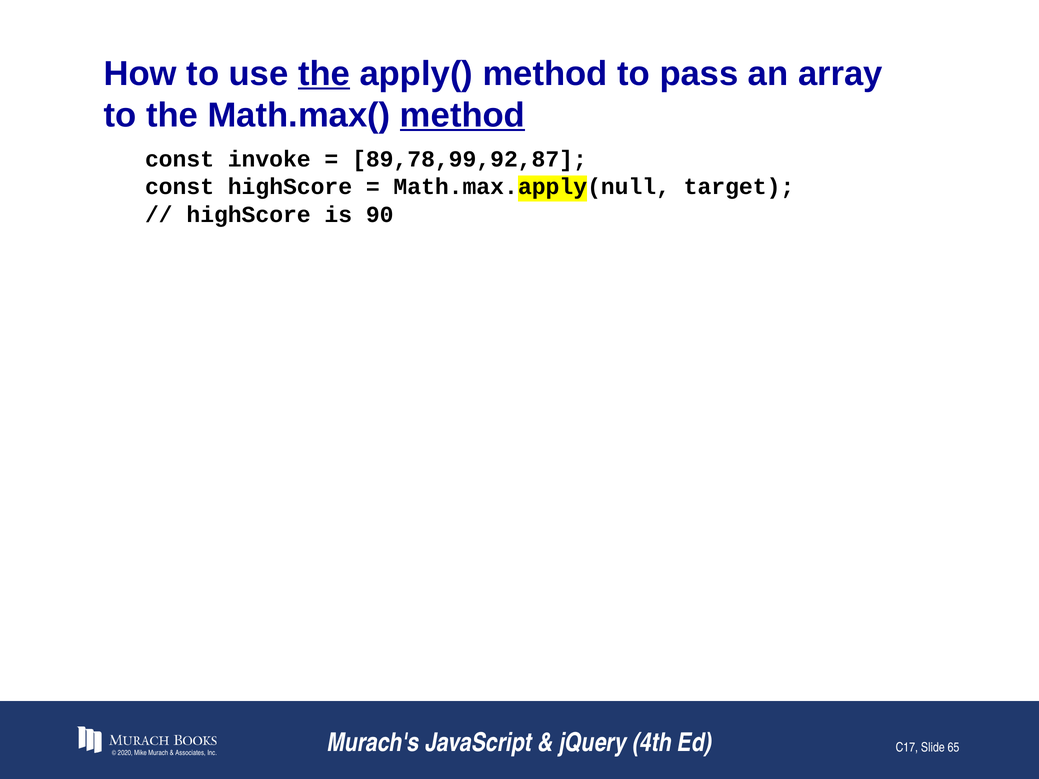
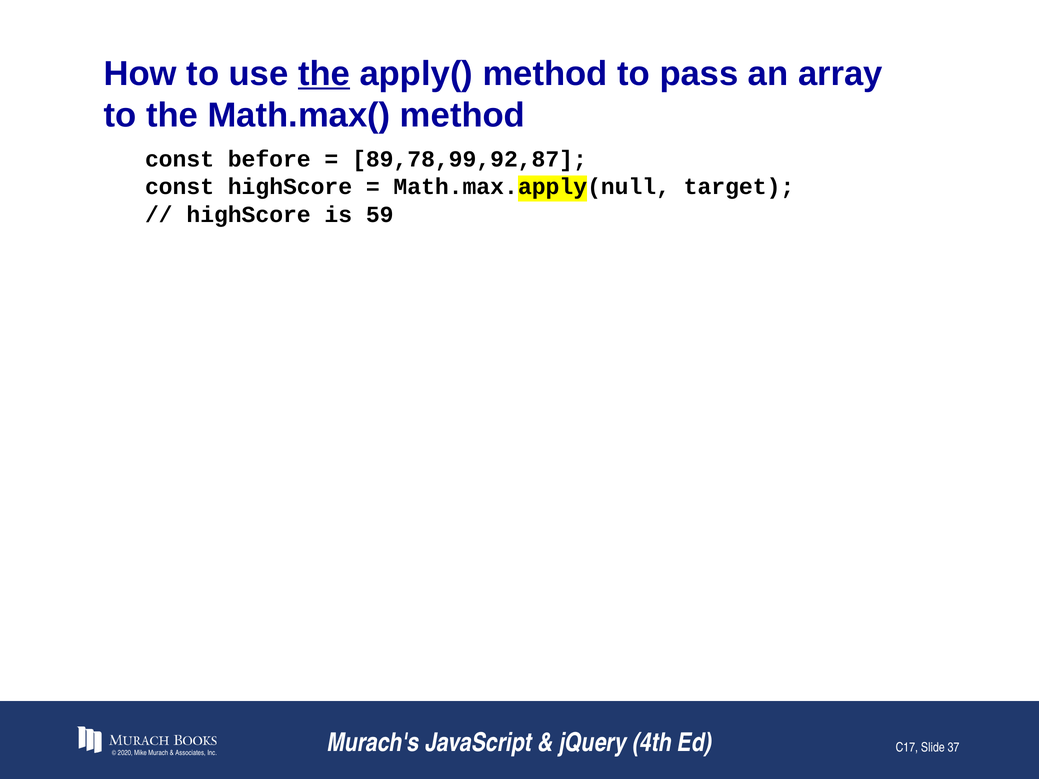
method underline: present -> none (462, 115)
invoke: invoke -> before (269, 159)
90: 90 -> 59 (380, 215)
65: 65 -> 37 (954, 748)
